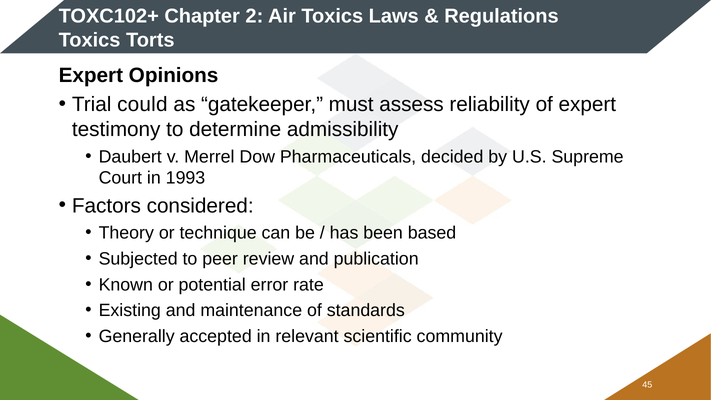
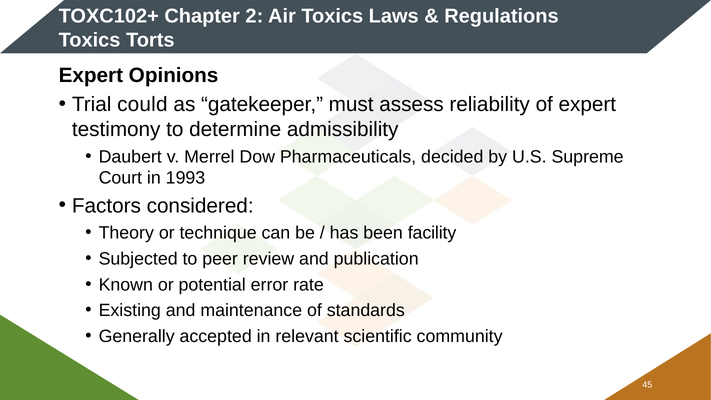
based: based -> facility (432, 233)
